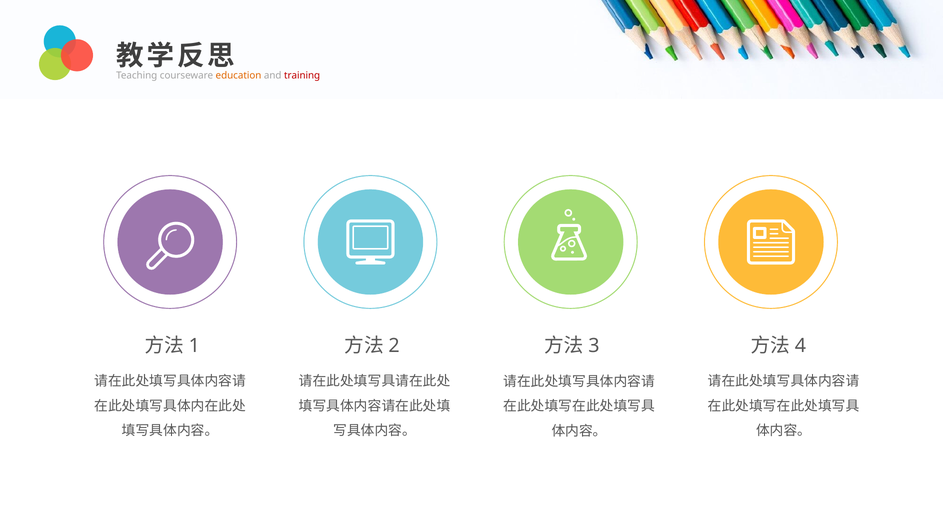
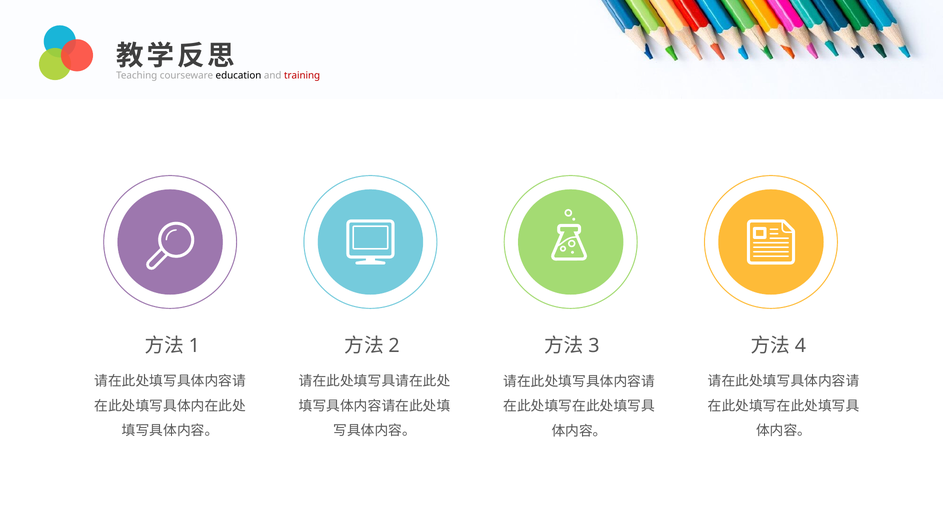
education colour: orange -> black (239, 76)
